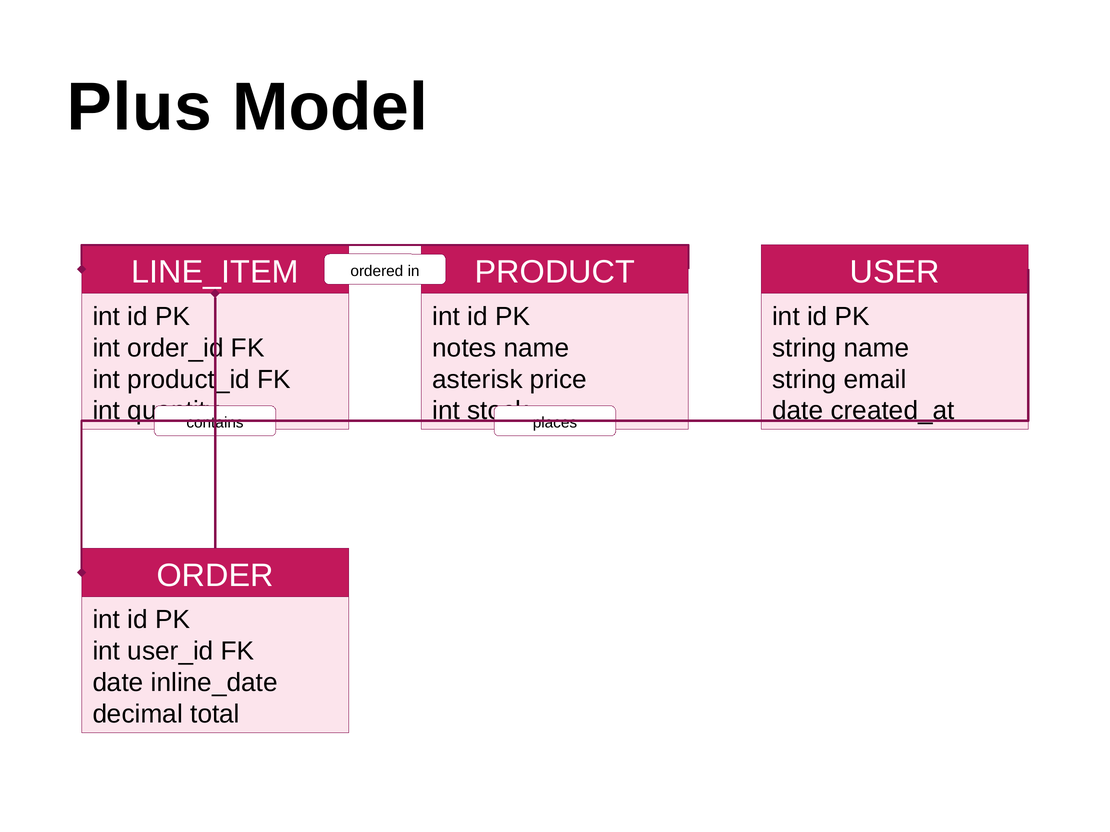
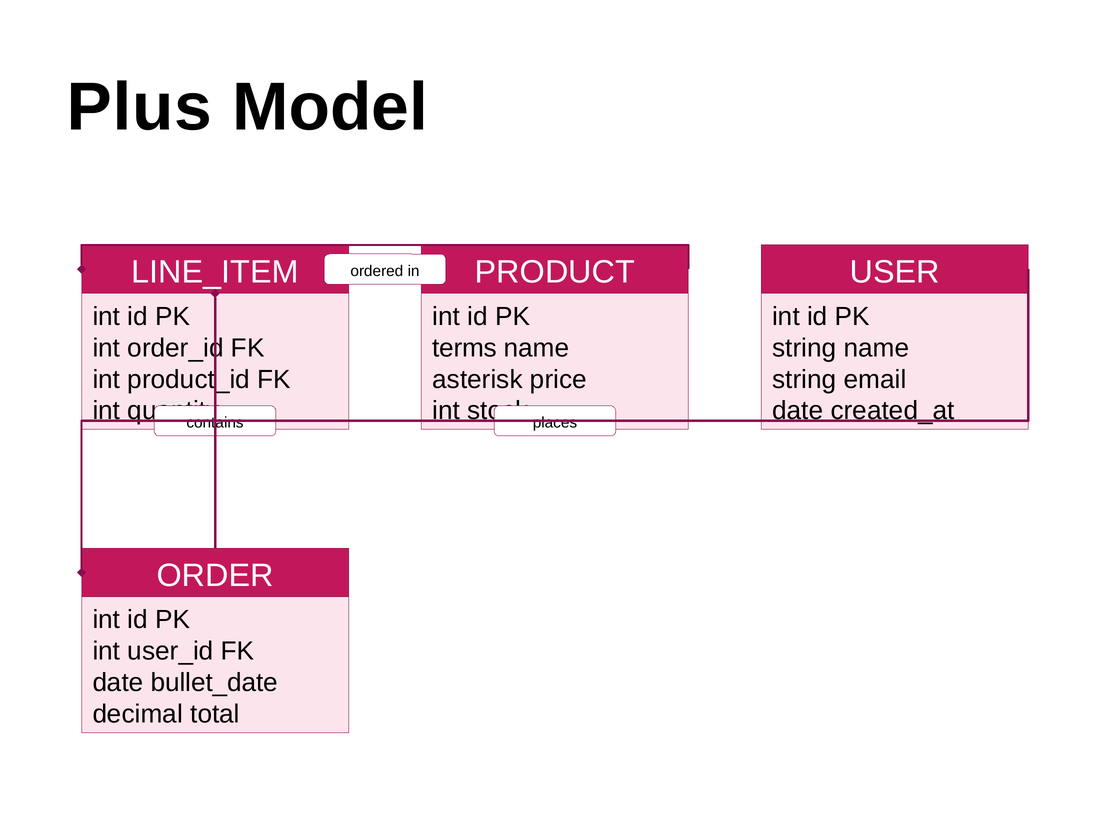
notes: notes -> terms (465, 348)
inline_date: inline_date -> bullet_date (214, 683)
